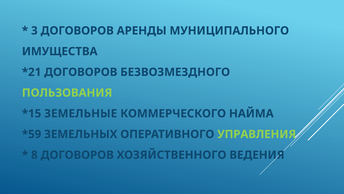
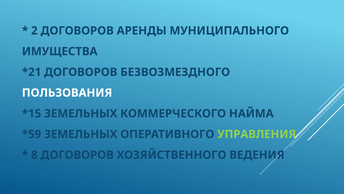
3: 3 -> 2 (34, 31)
ПОЛЬЗОВАНИЯ colour: light green -> white (67, 93)
ЗЕМЕЛЬНЫЕ: ЗЕМЕЛЬНЫЕ -> ЗЕМЕЛЬНЫХ (81, 113)
